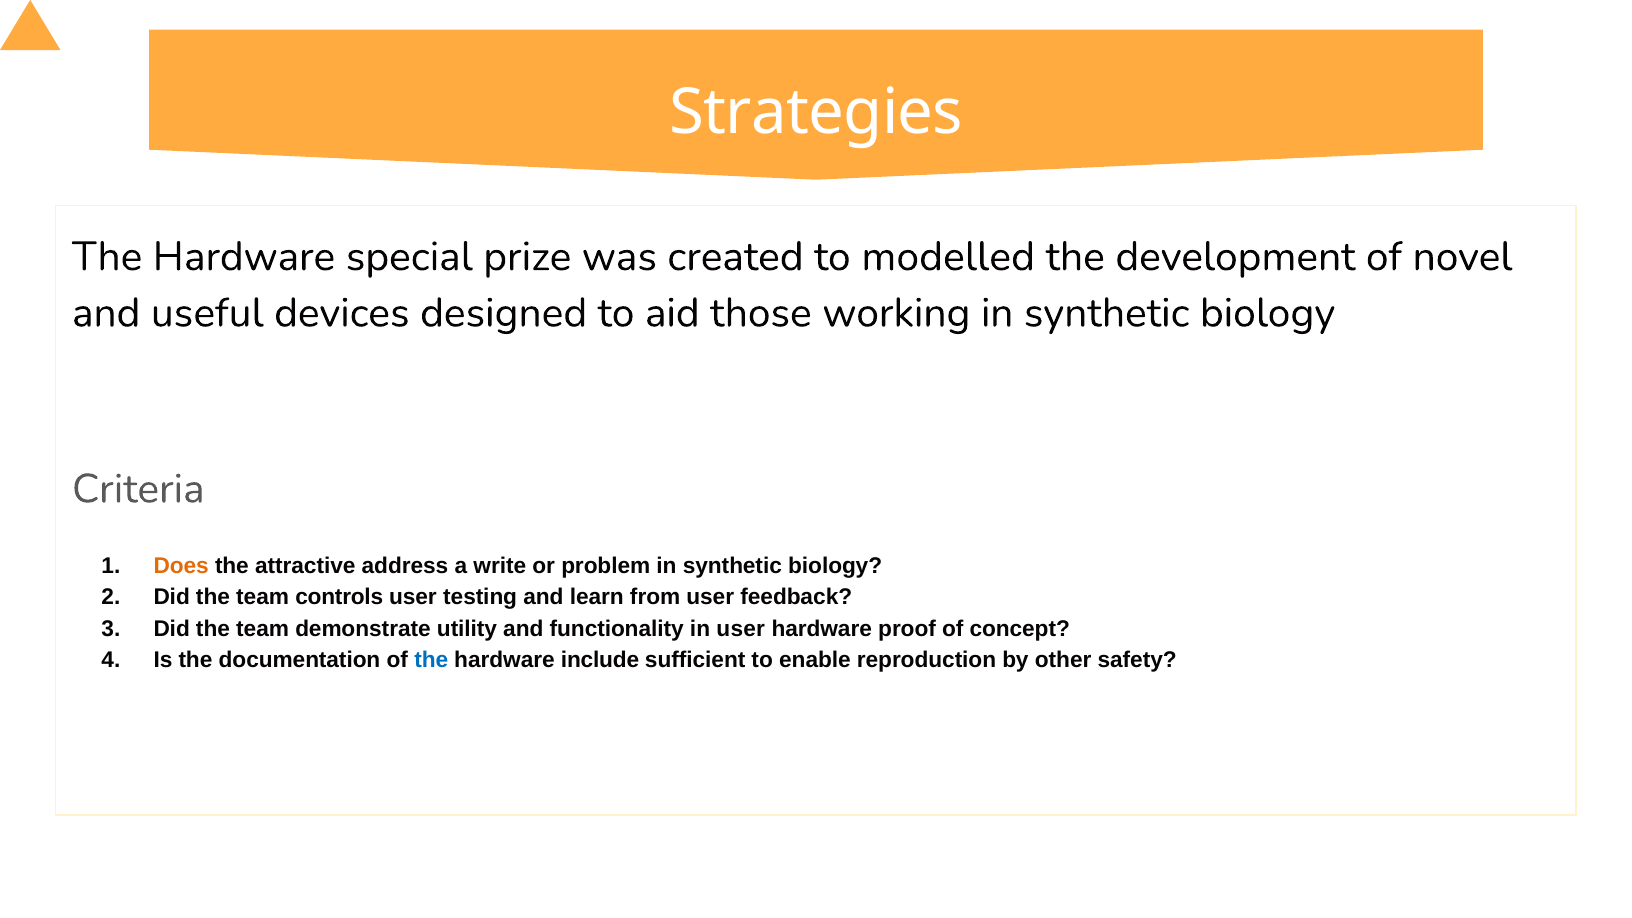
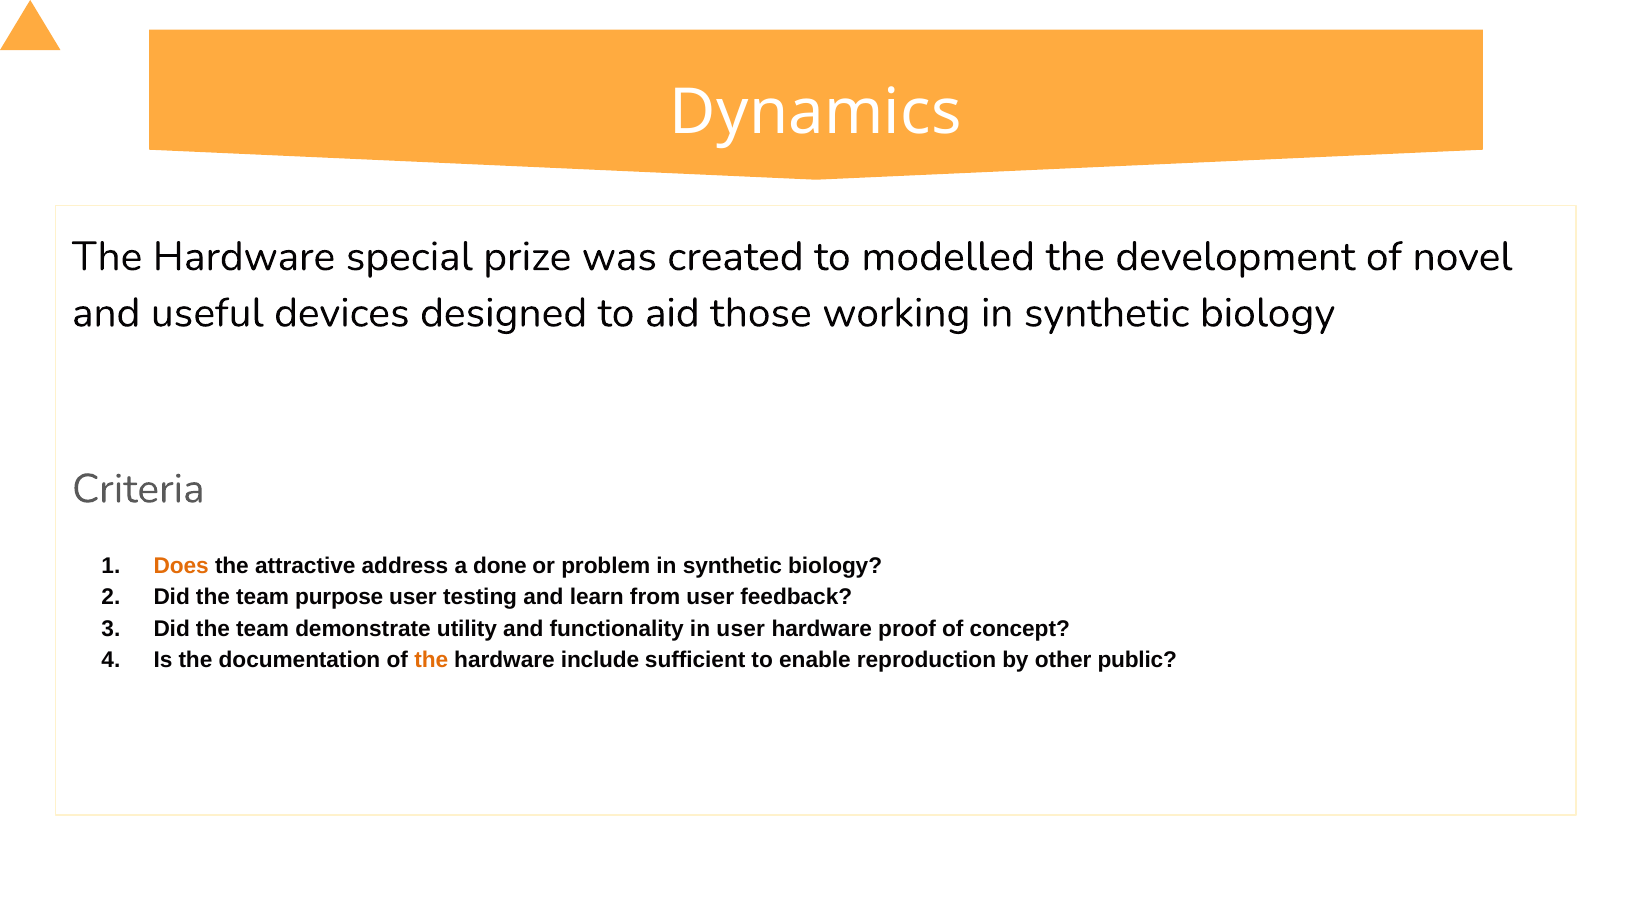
Strategies: Strategies -> Dynamics (816, 113)
write: write -> done (500, 566)
controls: controls -> purpose (339, 597)
the colour: blue -> orange (431, 660)
safety: safety -> public (1137, 660)
